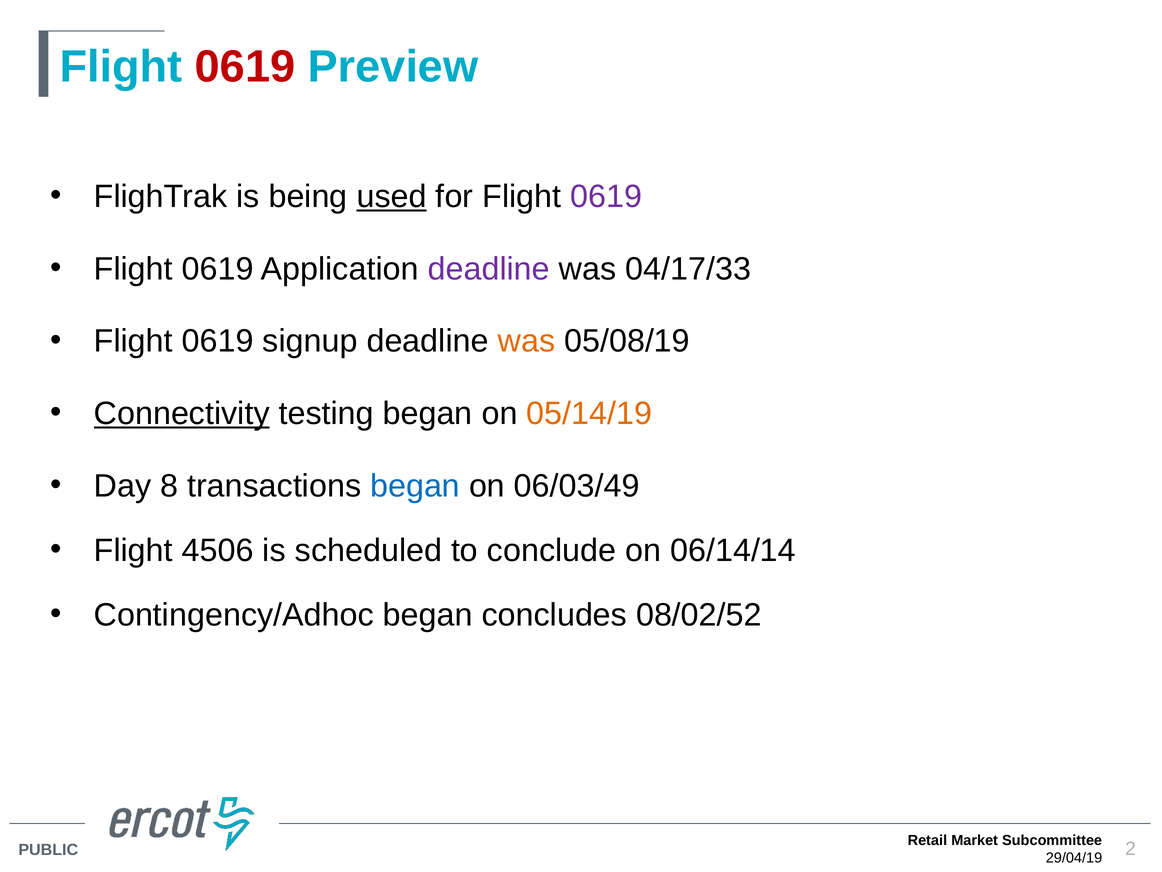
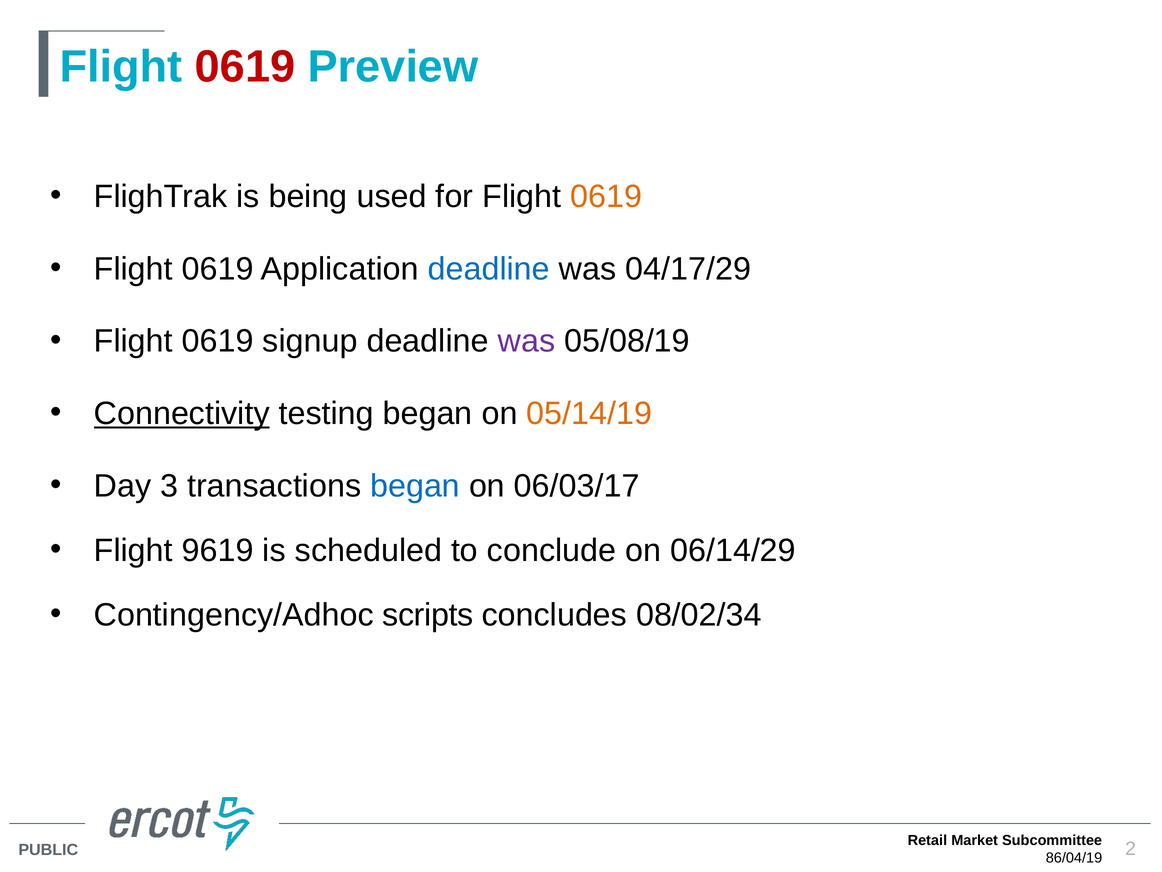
used underline: present -> none (392, 196)
0619 colour: purple -> orange (606, 196)
deadline colour: purple -> blue (489, 269)
04/17/33: 04/17/33 -> 04/17/29 (688, 269)
was colour: orange -> purple (527, 341)
8: 8 -> 3 (169, 486)
06/03/49: 06/03/49 -> 06/03/17 (577, 486)
4506: 4506 -> 9619 (218, 550)
06/14/14: 06/14/14 -> 06/14/29 (733, 550)
Contingency/Adhoc began: began -> scripts (428, 615)
08/02/52: 08/02/52 -> 08/02/34 (699, 615)
29/04/19: 29/04/19 -> 86/04/19 (1074, 857)
